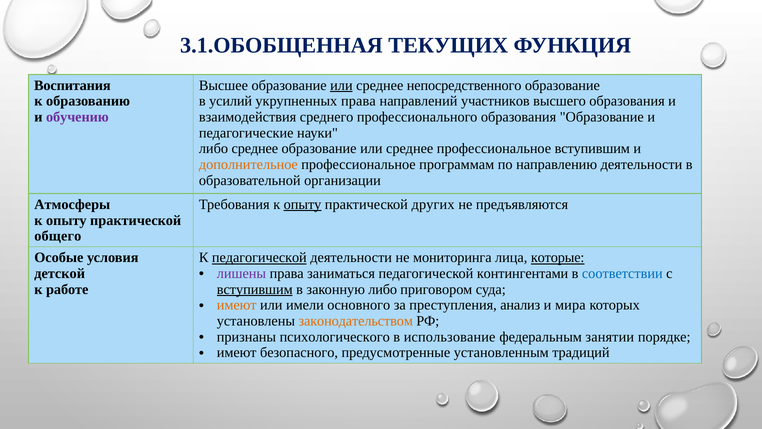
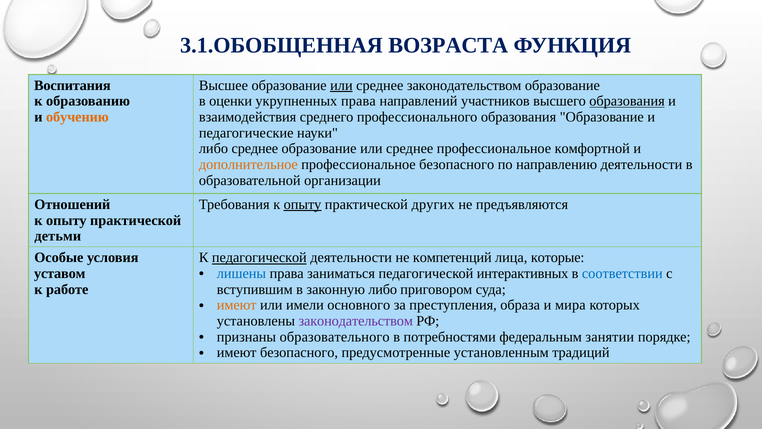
ТЕКУЩИХ: ТЕКУЩИХ -> ВОЗРАСТА (448, 45)
среднее непосредственного: непосредственного -> законодательством (464, 85)
усилий: усилий -> оценки (231, 101)
образования underline: none -> present (627, 101)
обучению colour: purple -> orange (77, 117)
профессиональное вступившим: вступившим -> комфортной (592, 149)
профессиональное программам: программам -> безопасного (457, 164)
Атмосферы: Атмосферы -> Отношений (72, 204)
общего: общего -> детьми (58, 236)
мониторинга: мониторинга -> компетенций (452, 257)
которые underline: present -> none (558, 257)
детской: детской -> уставом (60, 273)
лишены colour: purple -> blue (241, 273)
контингентами: контингентами -> интерактивных (523, 273)
вступившим underline: present -> none (255, 289)
анализ: анализ -> образа (520, 305)
законодательством colour: orange -> purple (356, 321)
психологического: психологического -> образовательного (335, 337)
использование: использование -> потребностями (450, 337)
